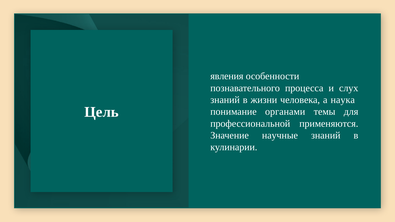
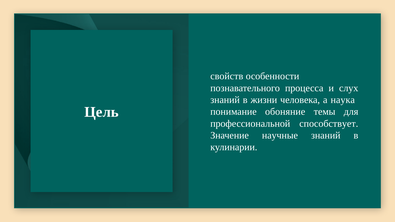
явления: явления -> свойств (227, 76)
органами: органами -> обоняние (285, 112)
применяются: применяются -> способствует (329, 124)
